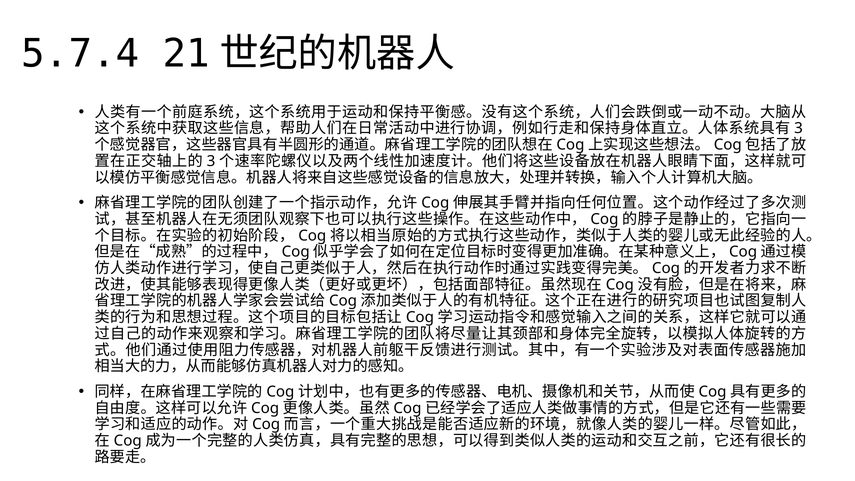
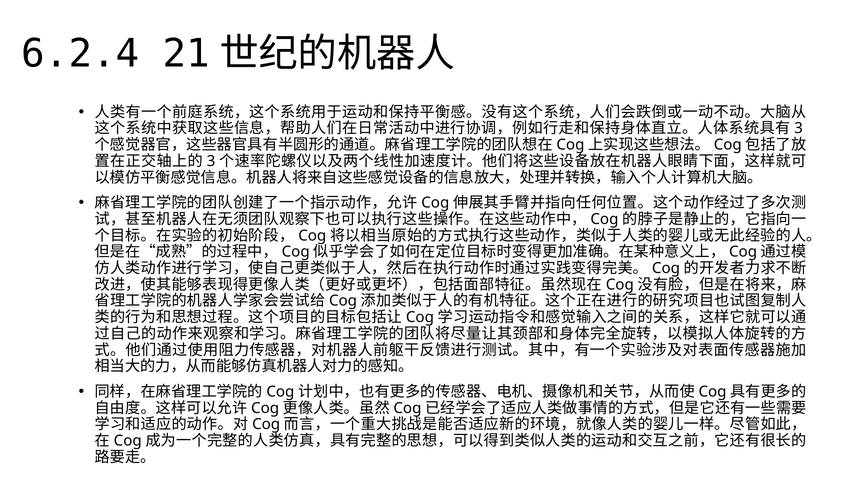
5.7.4: 5.7.4 -> 6.2.4 (80, 54)
